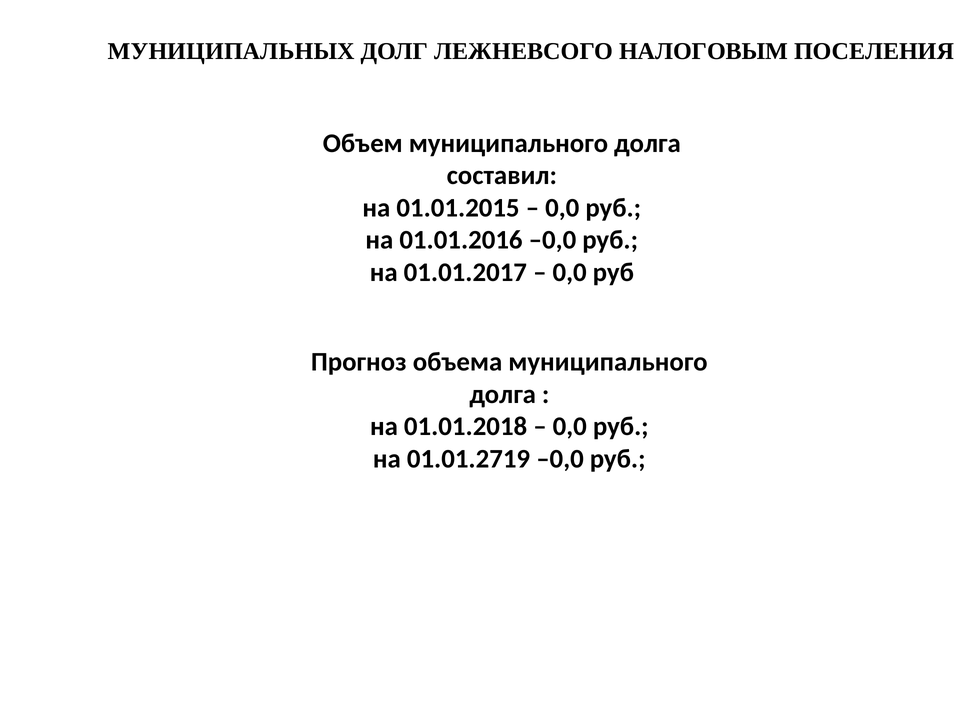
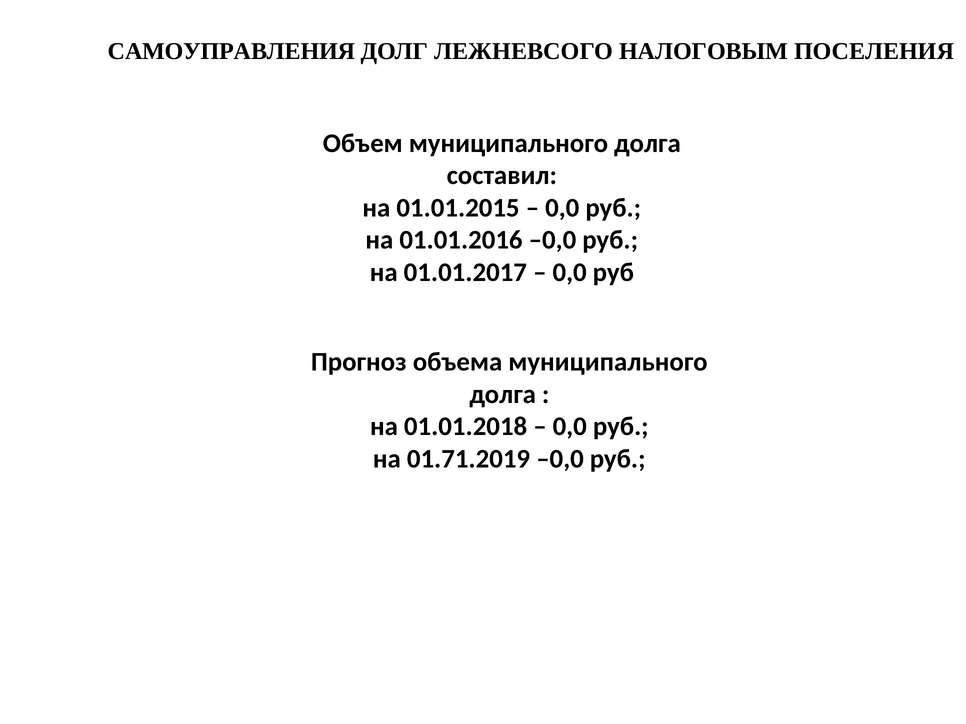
МУНИЦИПАЛЬНЫХ: МУНИЦИПАЛЬНЫХ -> САМОУПРАВЛЕНИЯ (232, 51)
01.01.2719: 01.01.2719 -> 01.71.2019 (468, 459)
